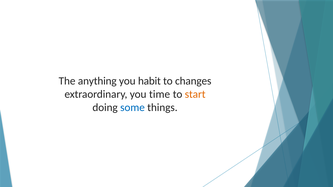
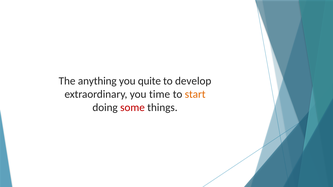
habit: habit -> quite (149, 81)
changes: changes -> develop (193, 81)
some colour: blue -> red (132, 108)
